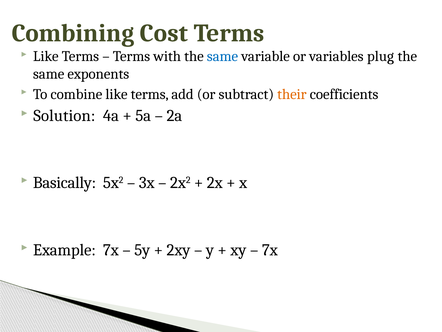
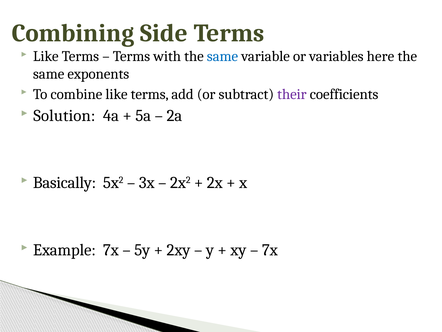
Cost: Cost -> Side (164, 33)
plug: plug -> here (380, 56)
their colour: orange -> purple (292, 94)
